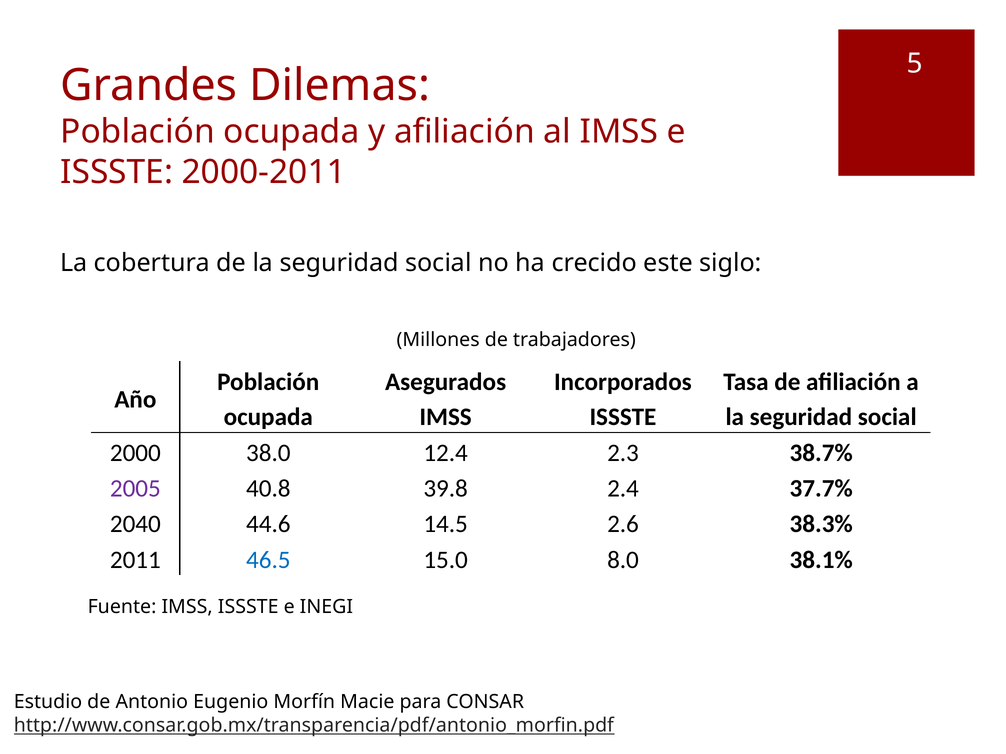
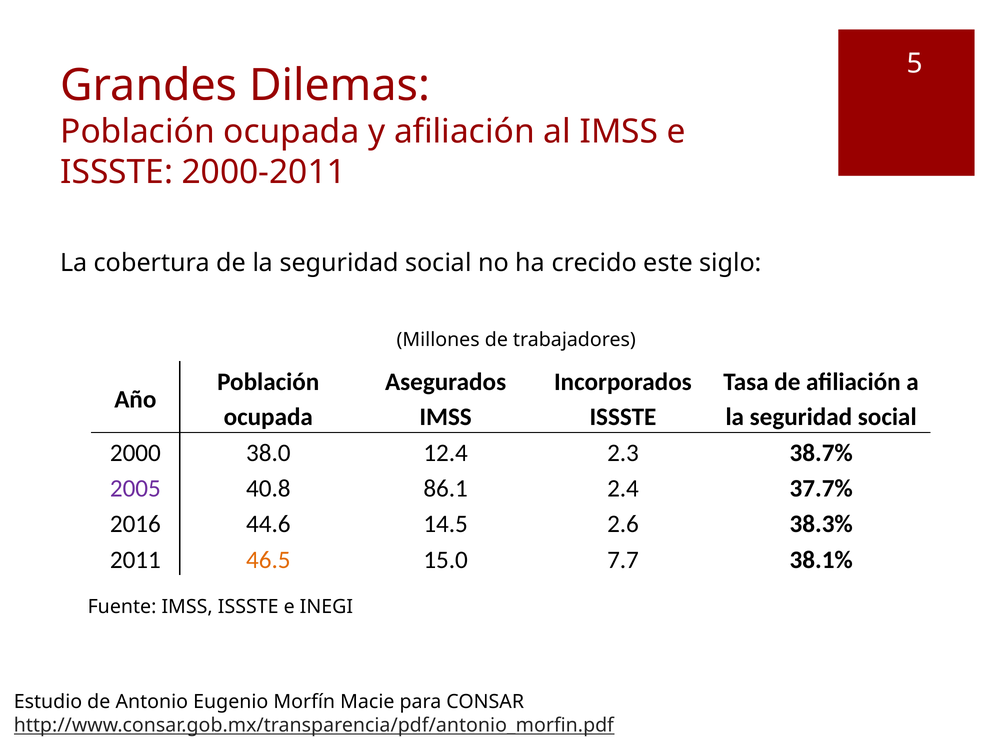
39.8: 39.8 -> 86.1 (446, 489)
2040: 2040 -> 2016 (135, 524)
46.5 colour: blue -> orange (268, 560)
8.0: 8.0 -> 7.7 (623, 560)
